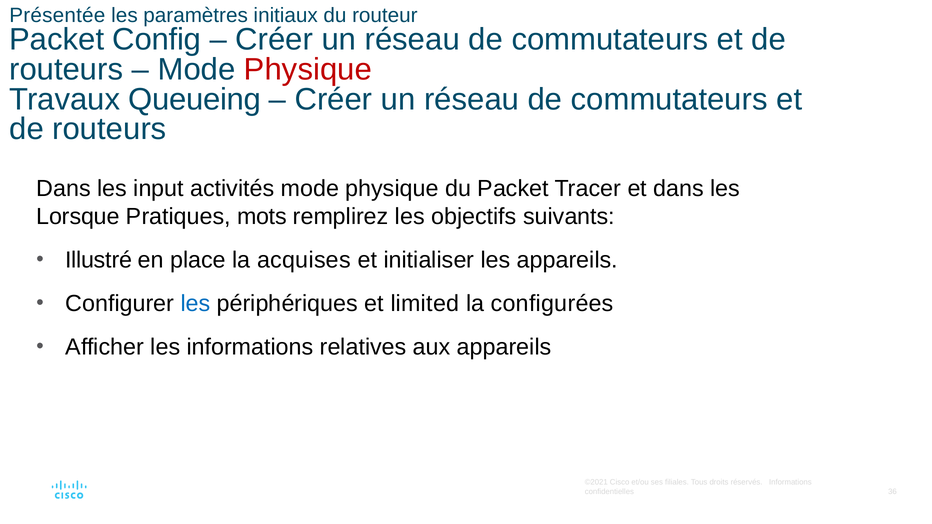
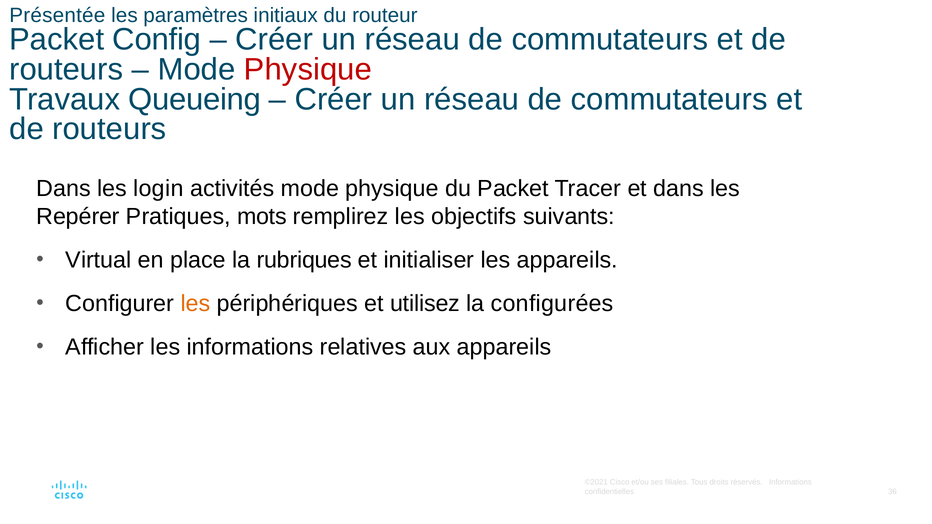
input: input -> login (158, 189)
Lorsque: Lorsque -> Repérer (78, 217)
Illustré: Illustré -> Virtual (98, 260)
acquises: acquises -> rubriques (304, 260)
les colour: blue -> orange (195, 304)
limited: limited -> utilisez (425, 304)
